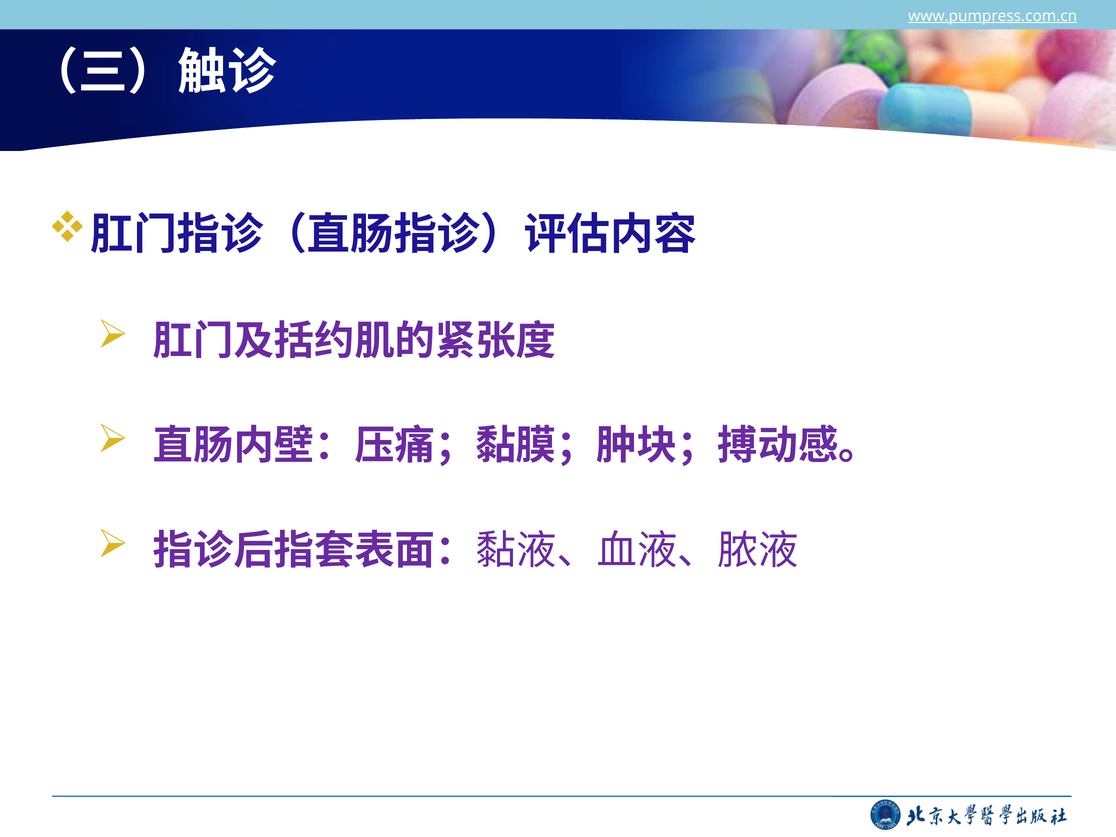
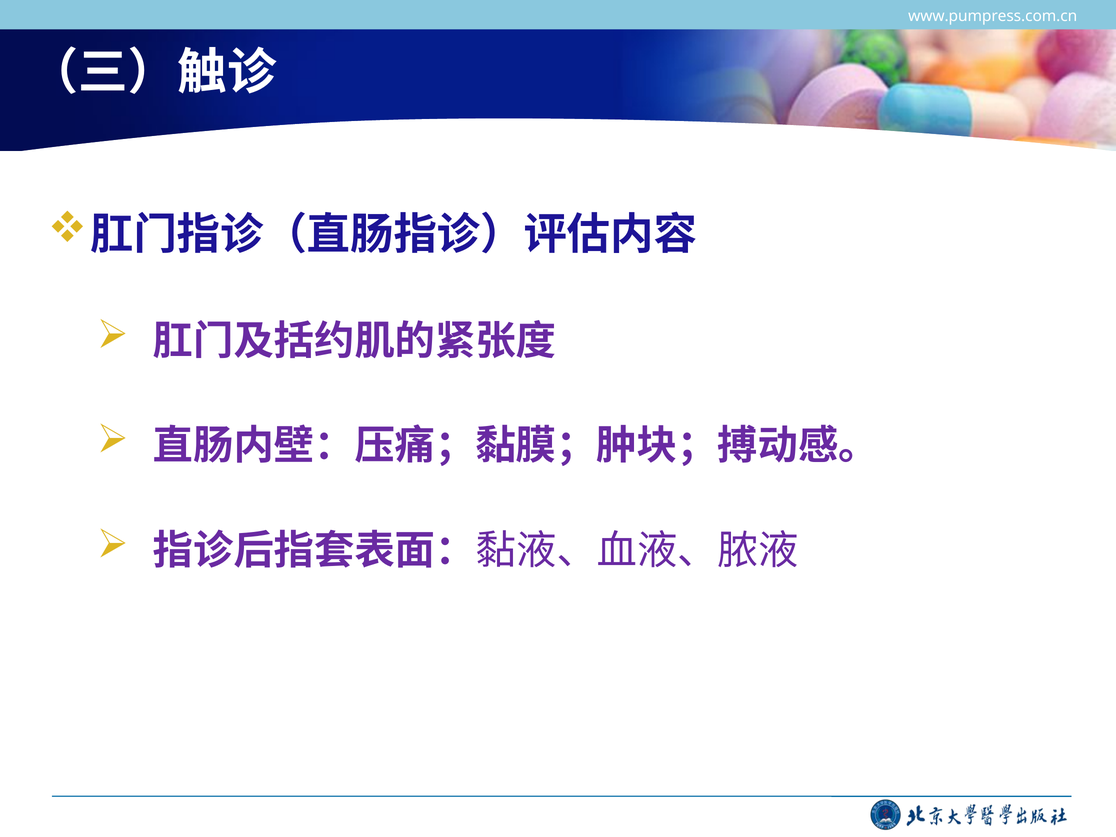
www.pumpress.com.cn underline: present -> none (993, 16)
